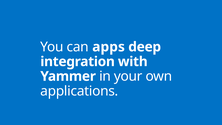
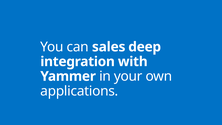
apps: apps -> sales (109, 47)
